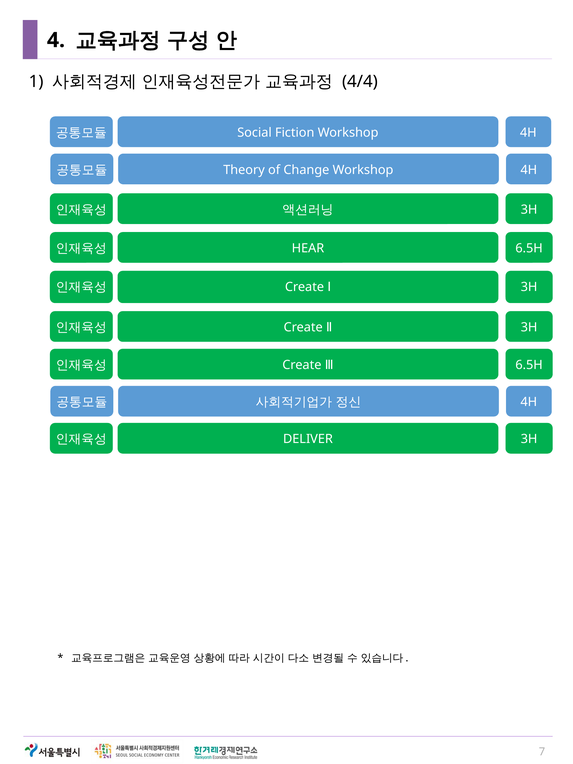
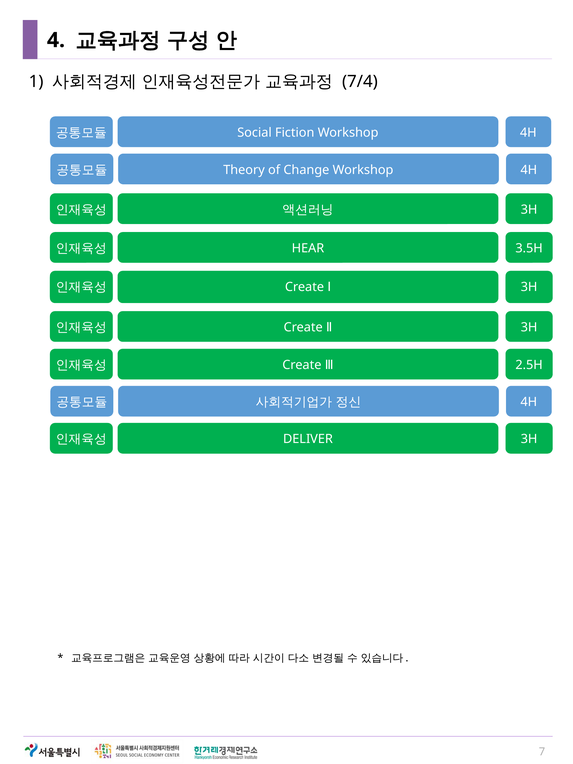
4/4: 4/4 -> 7/4 (360, 81)
HEAR 6.5H: 6.5H -> 3.5H (529, 248)
Ⅲ 6.5H: 6.5H -> 2.5H (529, 365)
